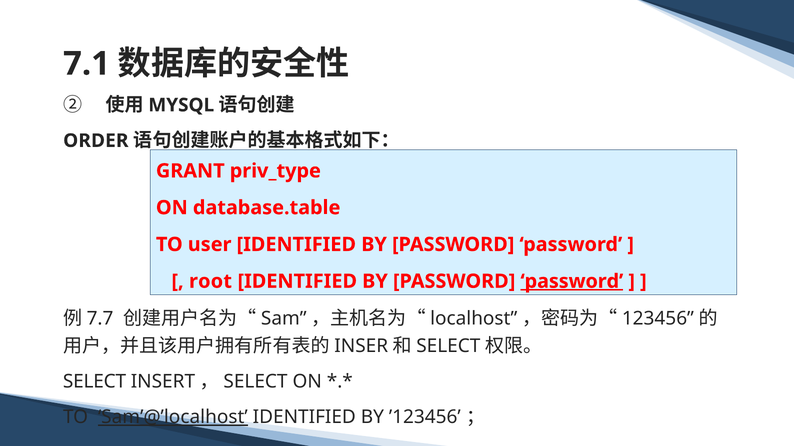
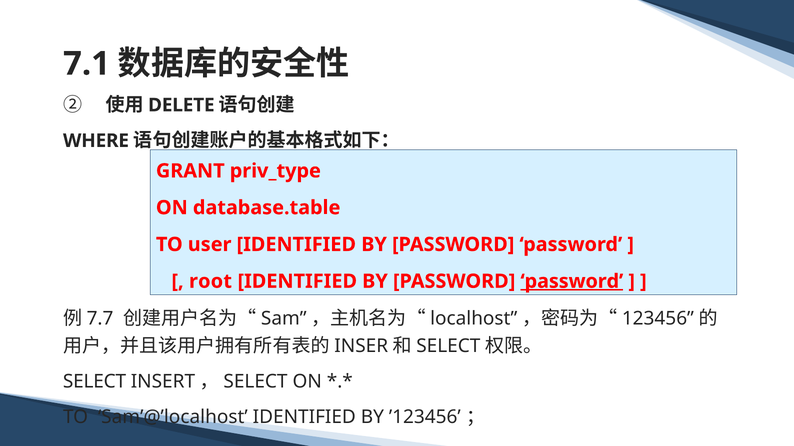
MYSQL: MYSQL -> DELETE (181, 105)
ORDER: ORDER -> WHERE (96, 141)
Sam’@’localhost underline: present -> none (173, 418)
